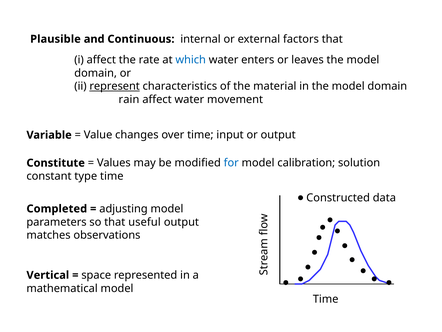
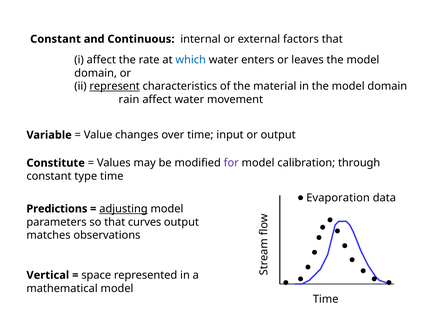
Plausible: Plausible -> Constant (55, 39)
for colour: blue -> purple (231, 163)
solution: solution -> through (359, 163)
Constructed: Constructed -> Evaporation (338, 197)
Completed: Completed -> Predictions (57, 208)
adjusting underline: none -> present (124, 208)
useful: useful -> curves (145, 222)
